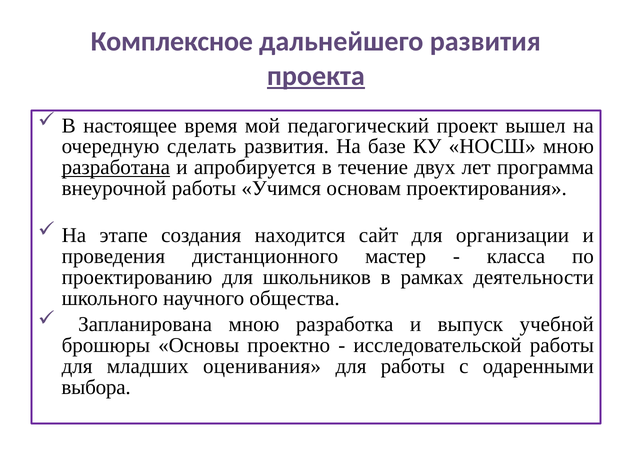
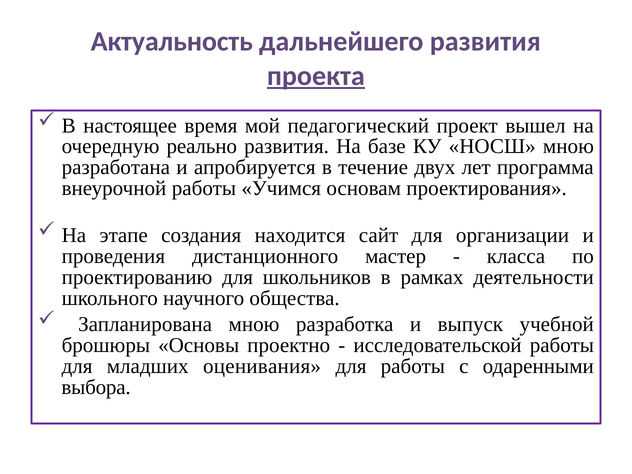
Комплексное: Комплексное -> Актуальность (172, 42)
сделать: сделать -> реально (202, 147)
разработана underline: present -> none (116, 167)
